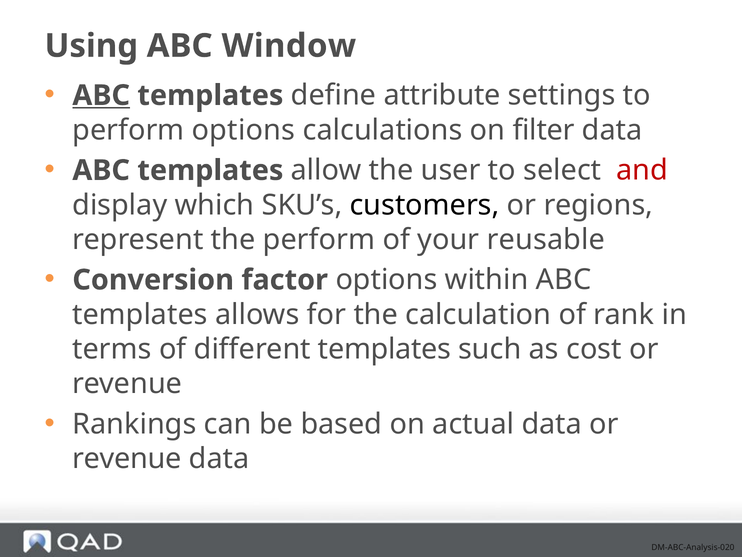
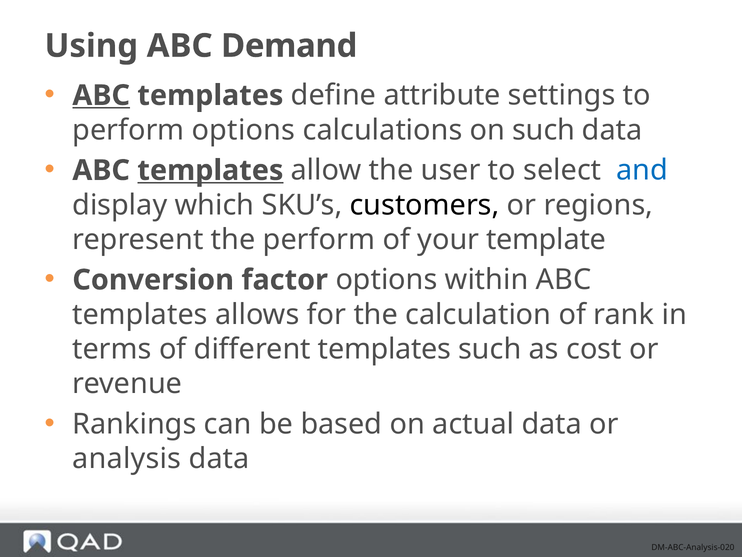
Window: Window -> Demand (289, 46)
on filter: filter -> such (544, 130)
templates underline: none -> present (210, 170)
and colour: red -> blue (642, 170)
reusable: reusable -> template (546, 239)
revenue: revenue -> analysis (127, 458)
